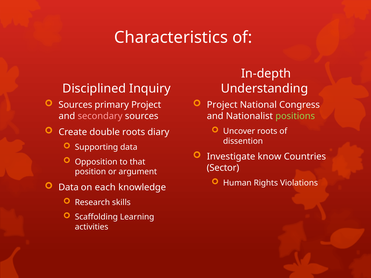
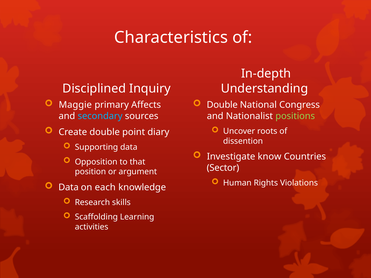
Sources: Sources -> Maggie (75, 105)
primary Project: Project -> Affects (146, 105)
Project: Project -> Double (222, 105)
secondary colour: pink -> light blue (100, 116)
double roots: roots -> point (134, 132)
